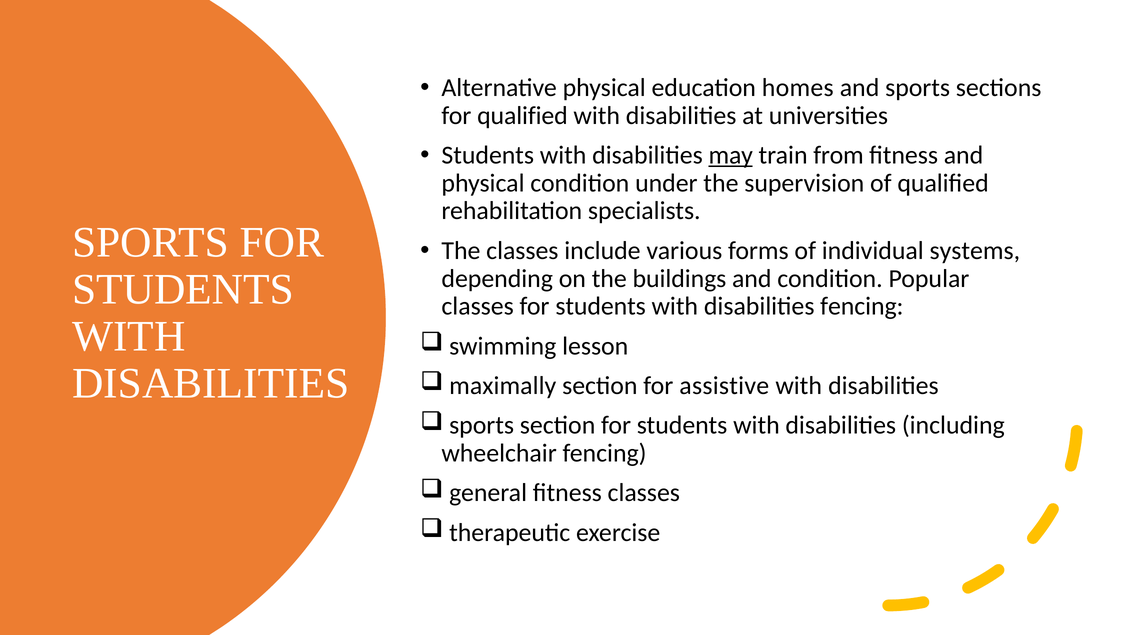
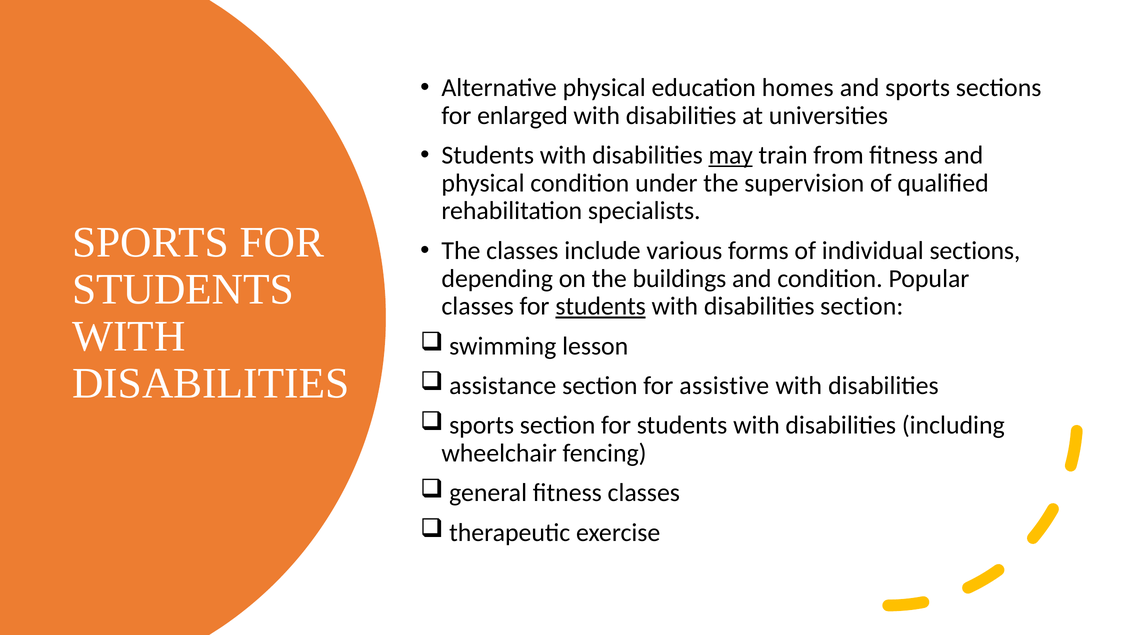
for qualified: qualified -> enlarged (523, 115)
individual systems: systems -> sections (975, 251)
students underline: none -> present (601, 306)
disabilities fencing: fencing -> section (862, 306)
maximally: maximally -> assistance (503, 386)
